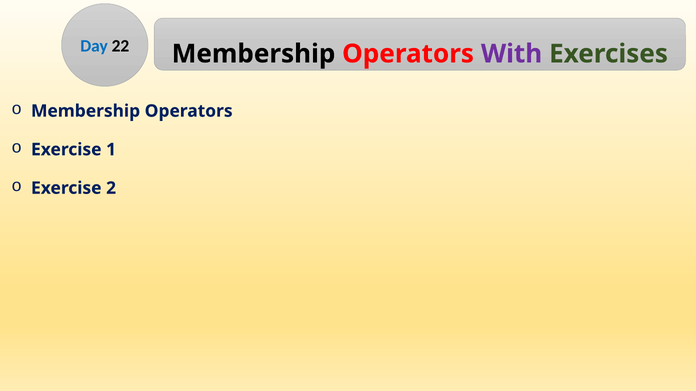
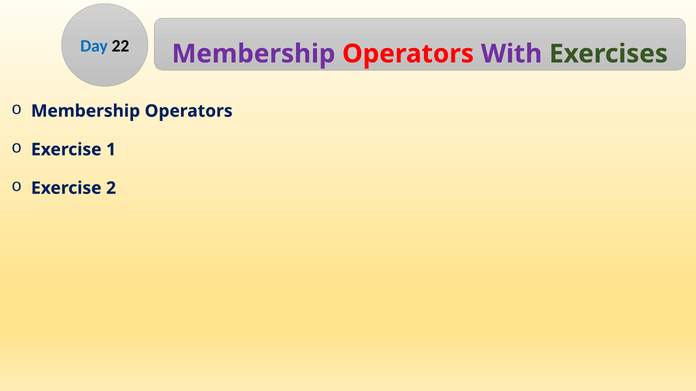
Membership colour: black -> purple (254, 54)
